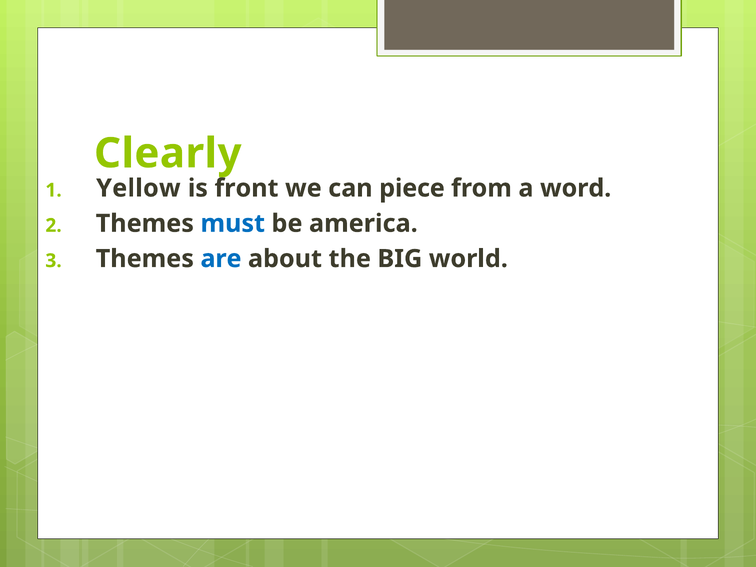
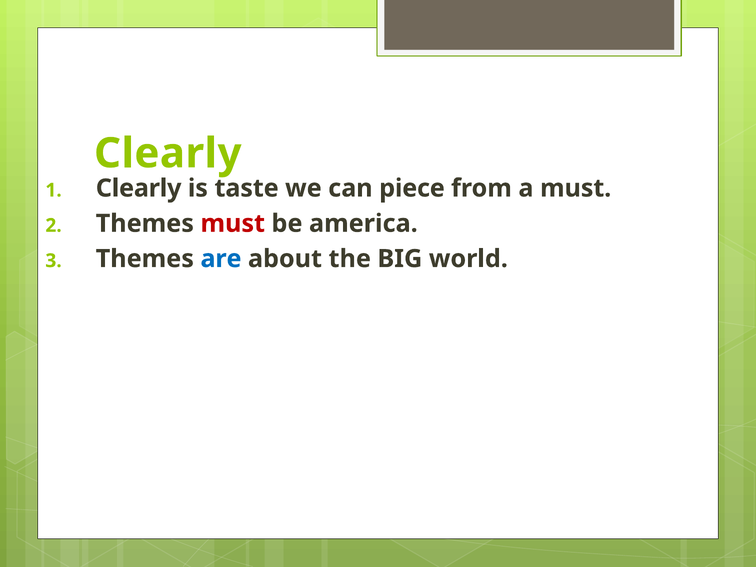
Yellow: Yellow -> Clearly (139, 188)
front: front -> taste (247, 188)
a word: word -> must (576, 188)
must colour: blue -> red (233, 224)
